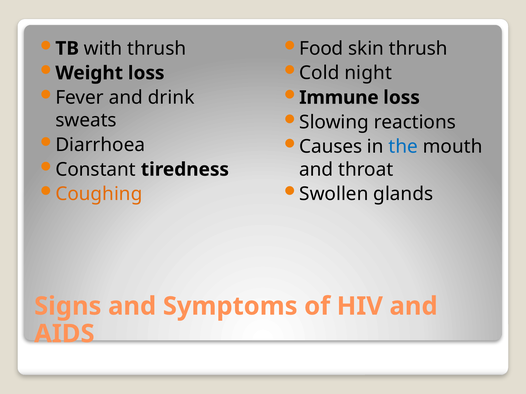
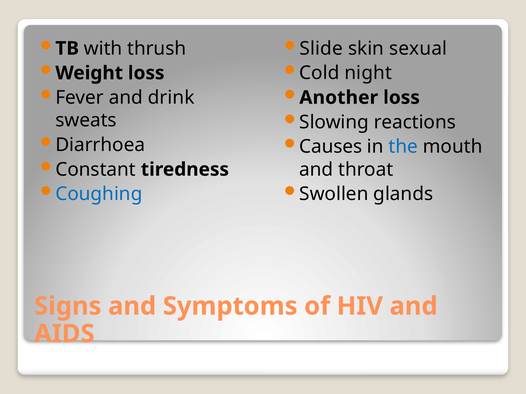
Food: Food -> Slide (321, 48)
skin thrush: thrush -> sexual (418, 48)
Immune: Immune -> Another (339, 98)
Coughing colour: orange -> blue (99, 194)
